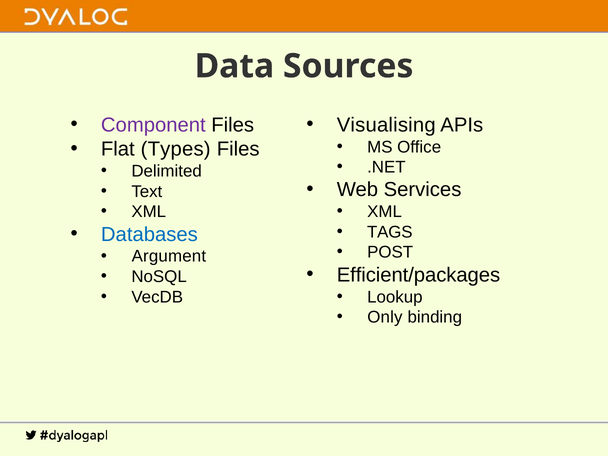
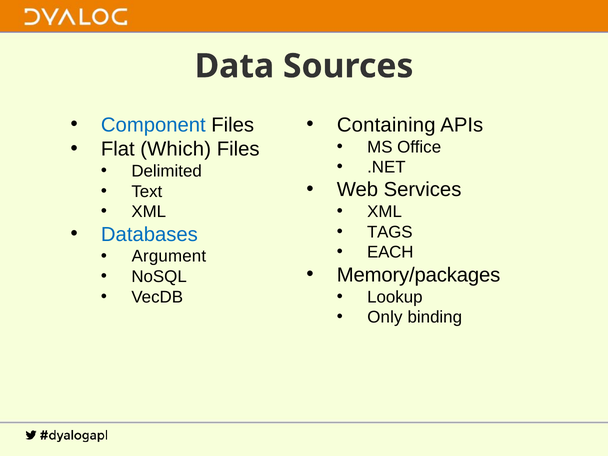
Component colour: purple -> blue (153, 125)
Visualising: Visualising -> Containing (386, 125)
Types: Types -> Which (176, 149)
POST: POST -> EACH (390, 252)
Efficient/packages: Efficient/packages -> Memory/packages (419, 275)
